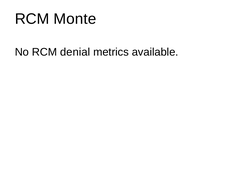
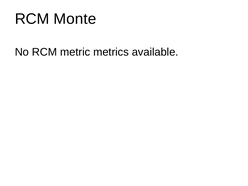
denial: denial -> metric (75, 52)
